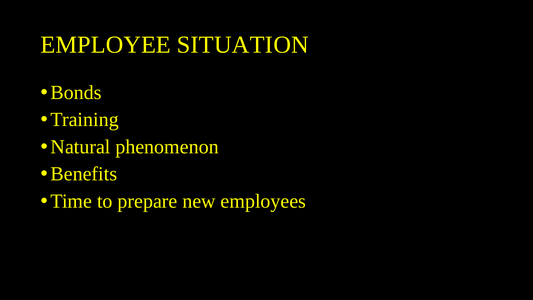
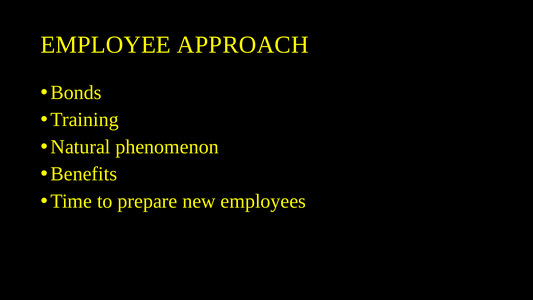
SITUATION: SITUATION -> APPROACH (243, 45)
